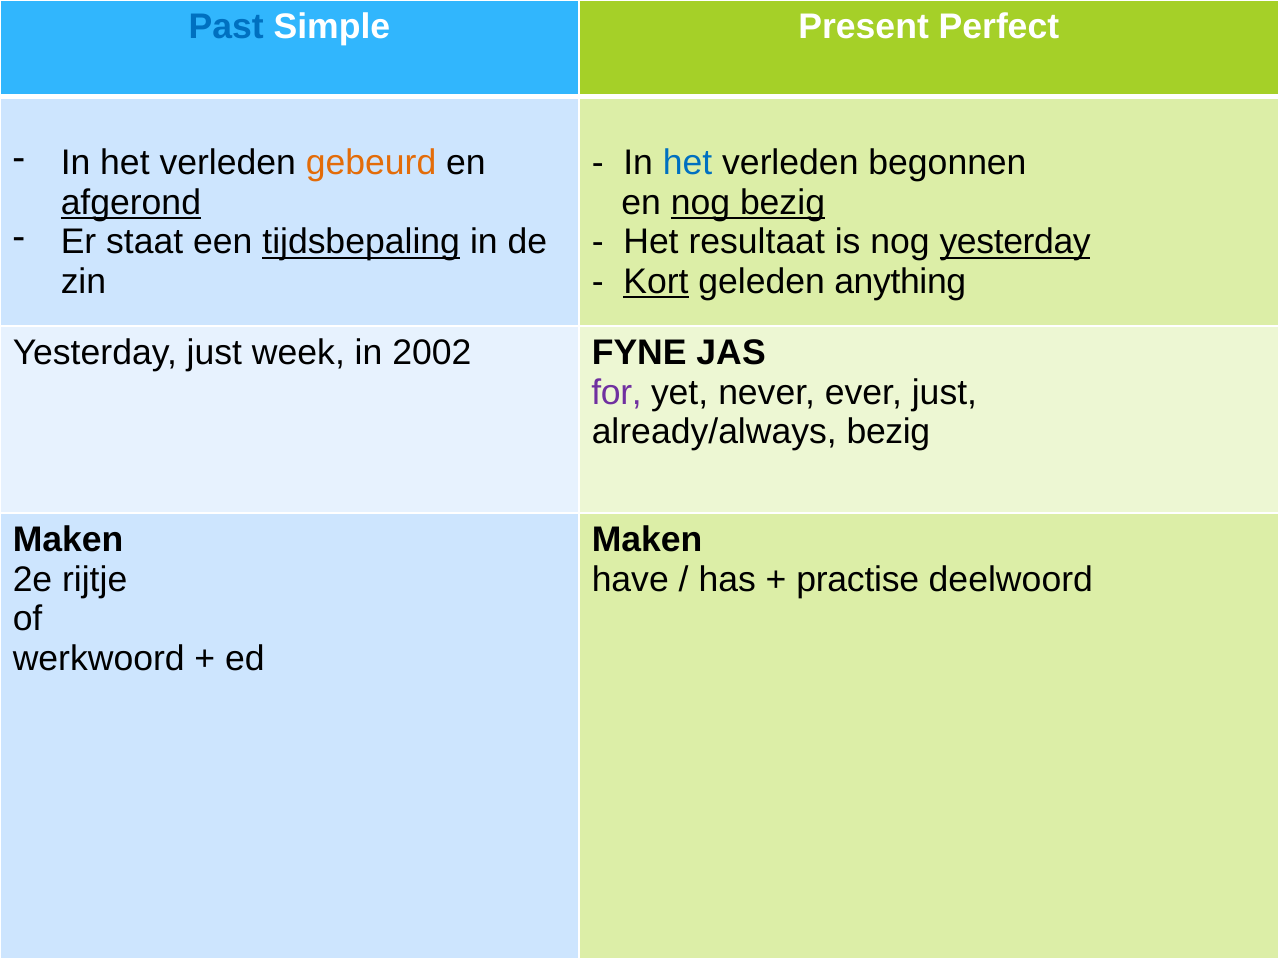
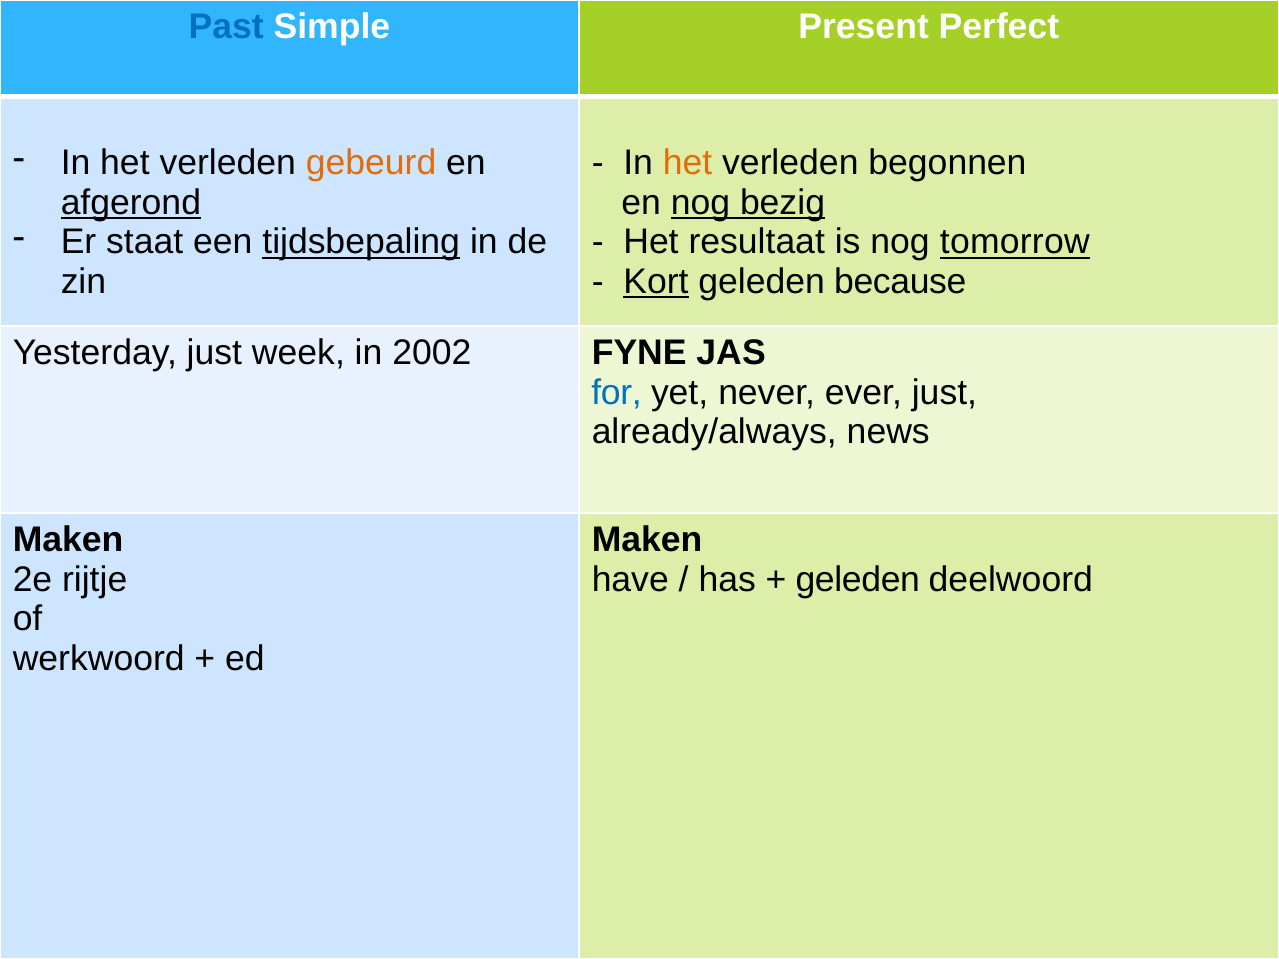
het colour: blue -> orange (688, 163)
nog yesterday: yesterday -> tomorrow (1015, 242)
anything: anything -> because (900, 282)
for colour: purple -> blue (617, 393)
already/always bezig: bezig -> news (888, 432)
practise: practise -> geleden (858, 580)
